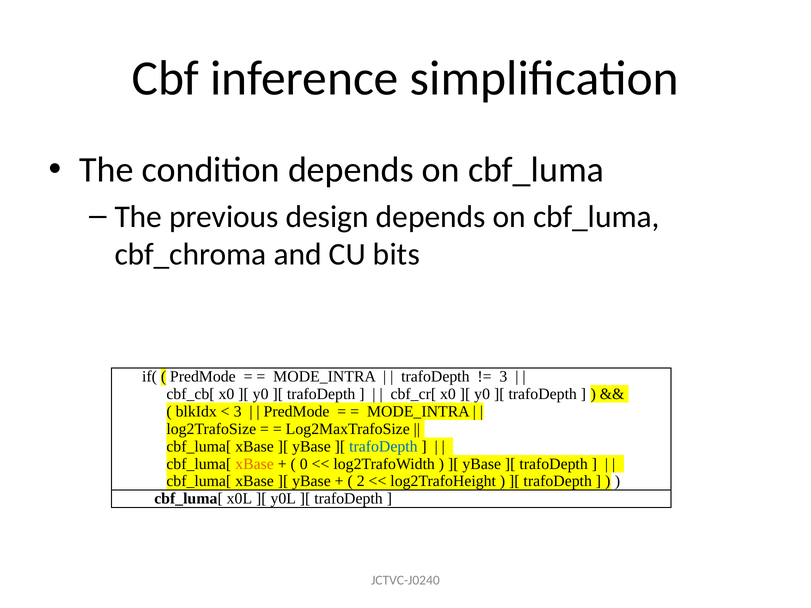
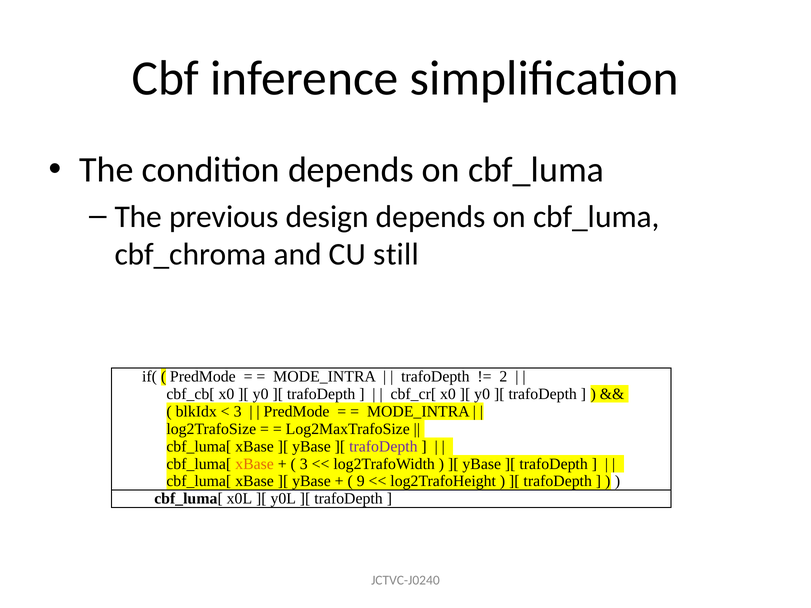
bits: bits -> still (396, 255)
3: 3 -> 2 (503, 377)
trafoDepth colour: blue -> purple (383, 447)
0: 0 -> 3 (304, 464)
2: 2 -> 9 (361, 481)
